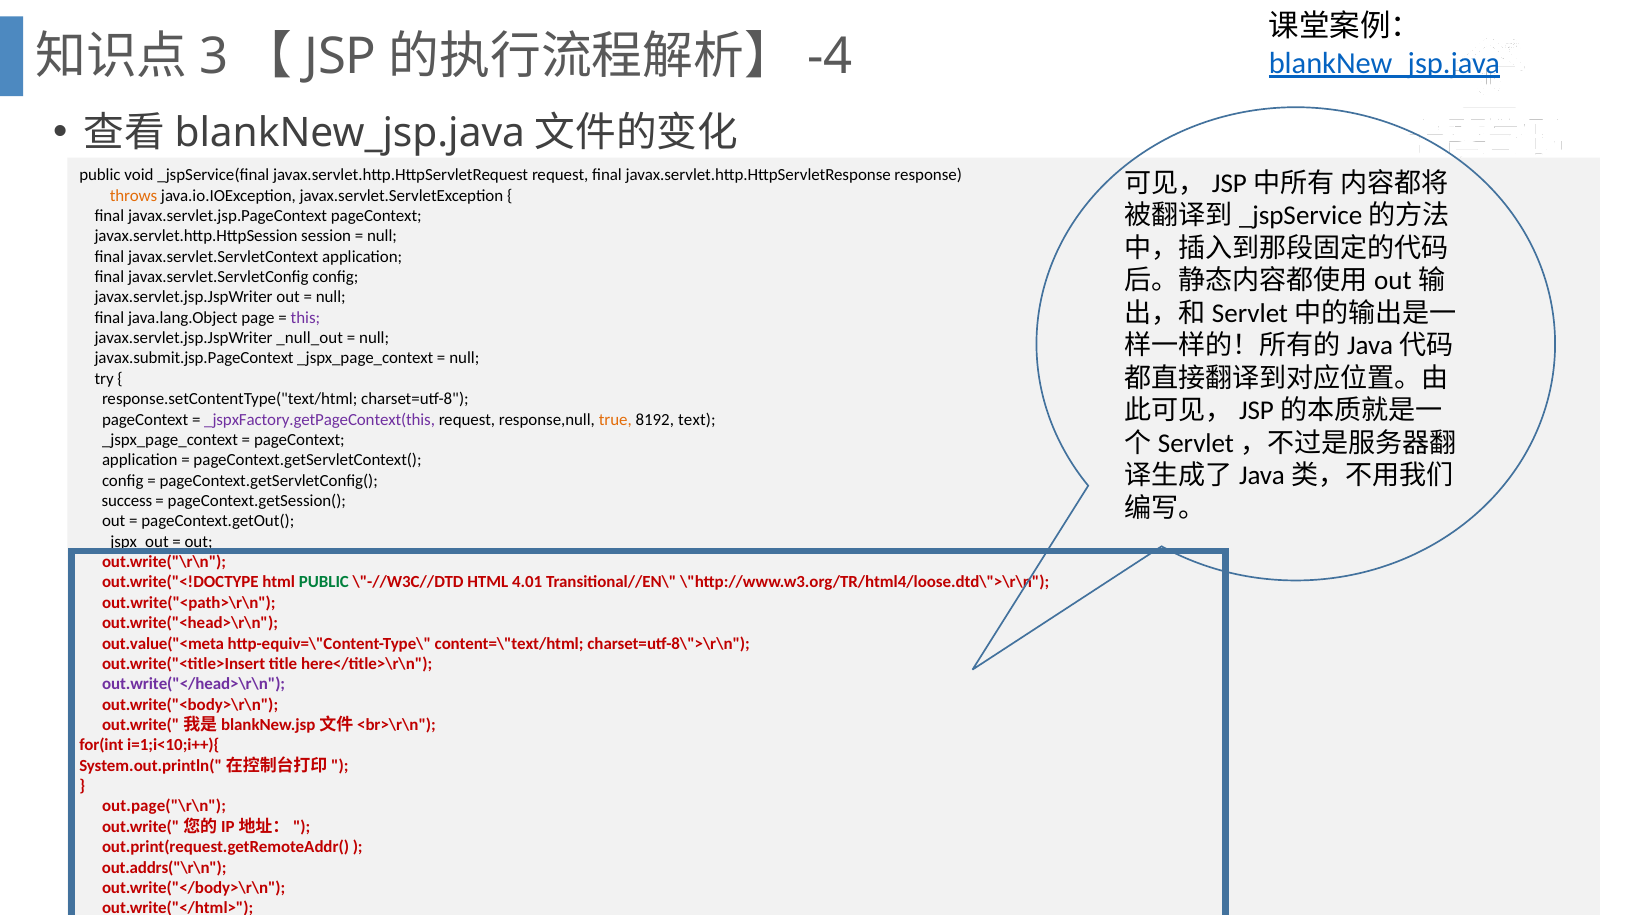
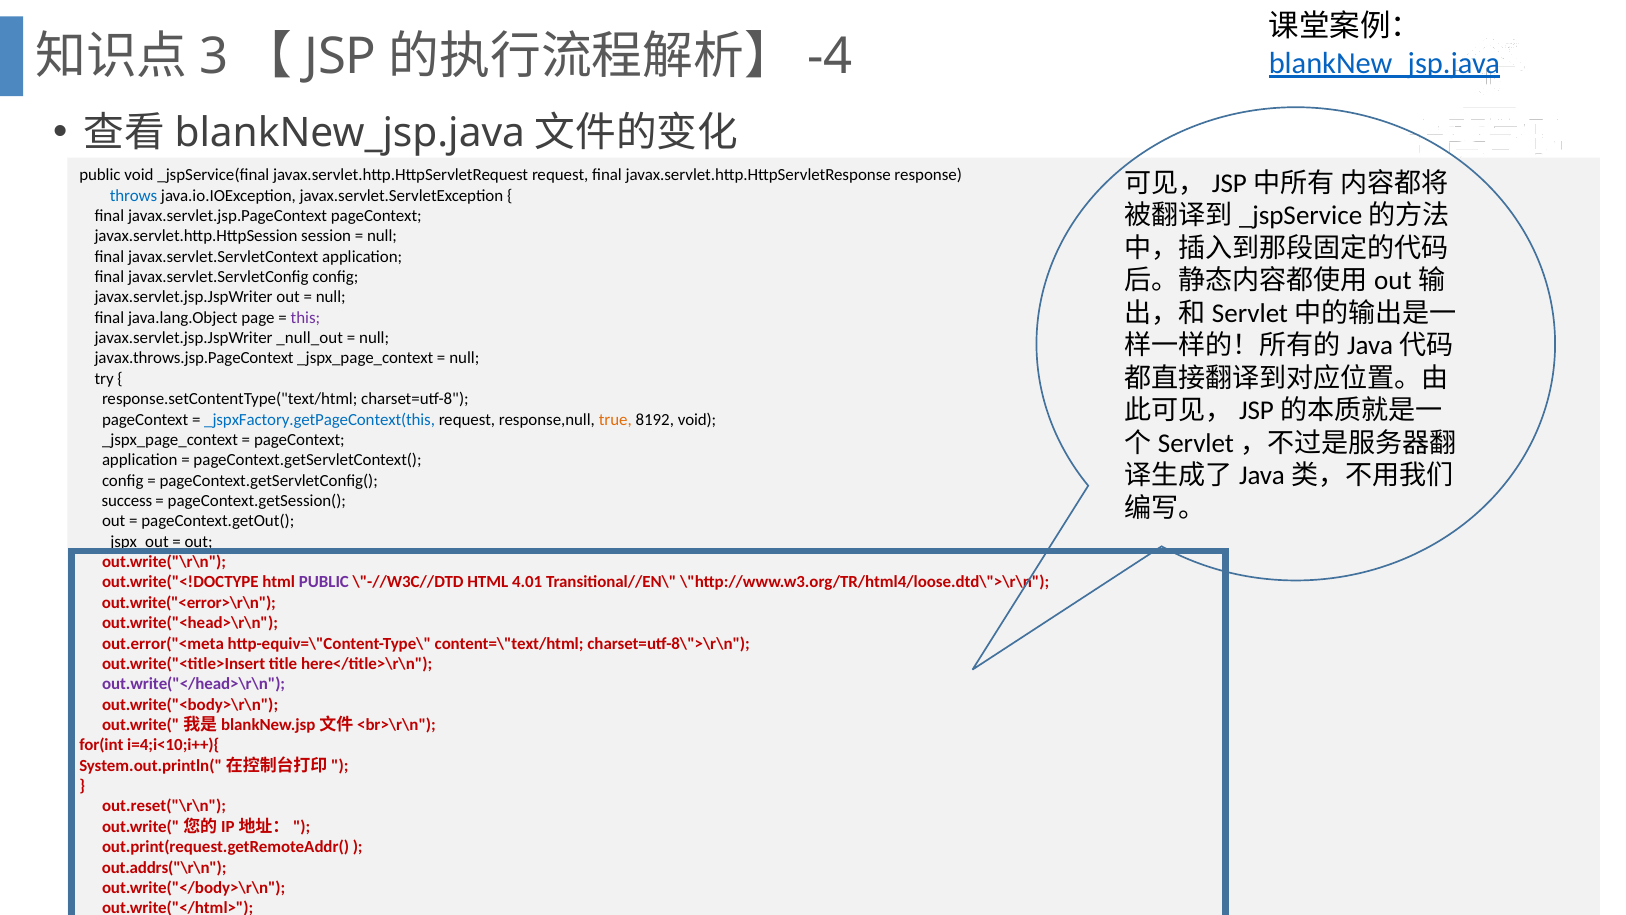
throws colour: orange -> blue (134, 195)
javax.submit.jsp.PageContext: javax.submit.jsp.PageContext -> javax.throws.jsp.PageContext (194, 358)
_jspxFactory.getPageContext(this colour: purple -> blue (320, 419)
8192 text: text -> void (697, 419)
PUBLIC colour: green -> purple (324, 582)
out.write("<path>\r\n: out.write("<path>\r\n -> out.write("<error>\r\n (189, 602)
out.value("<meta: out.value("<meta -> out.error("<meta (163, 643)
i=1;i<10;i++){: i=1;i<10;i++){ -> i=4;i<10;i++){ (173, 745)
out.page("\r\n: out.page("\r\n -> out.reset("\r\n (164, 806)
